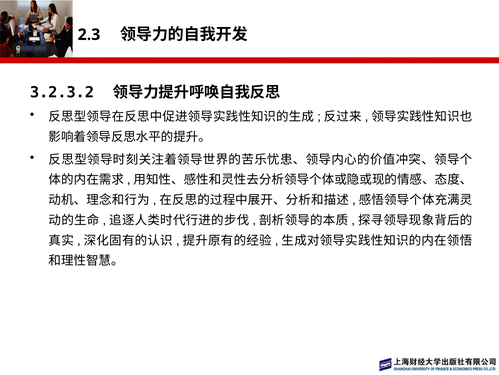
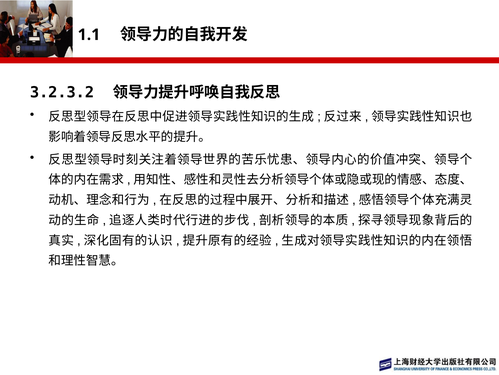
2.3: 2.3 -> 1.1 (89, 35)
